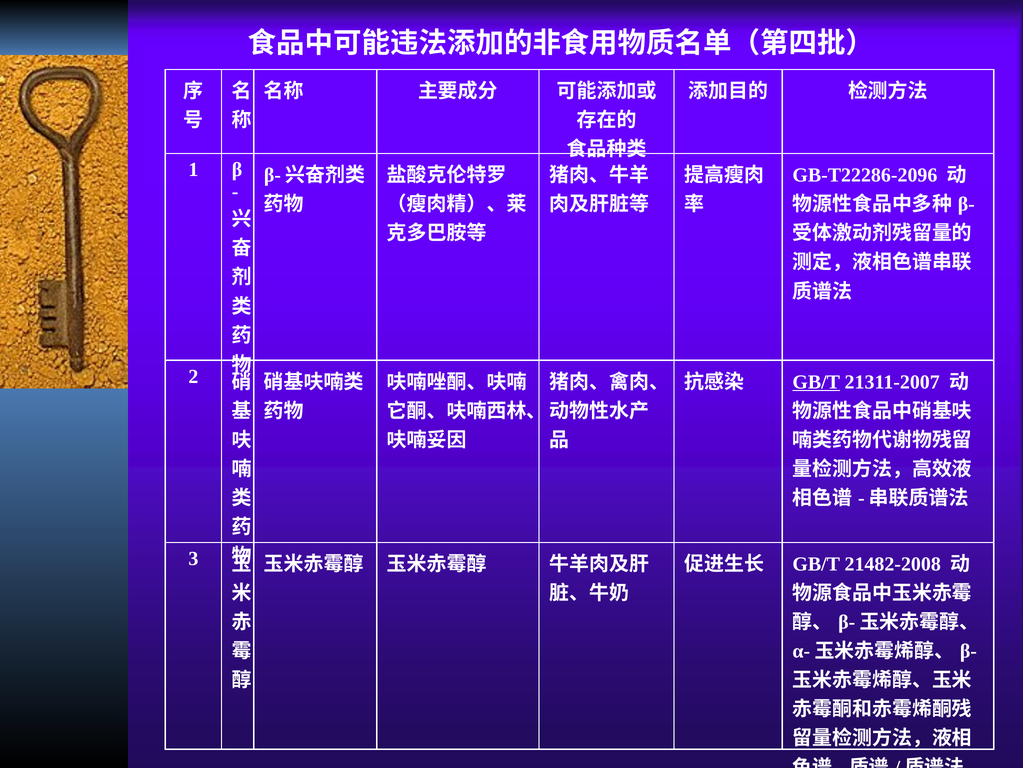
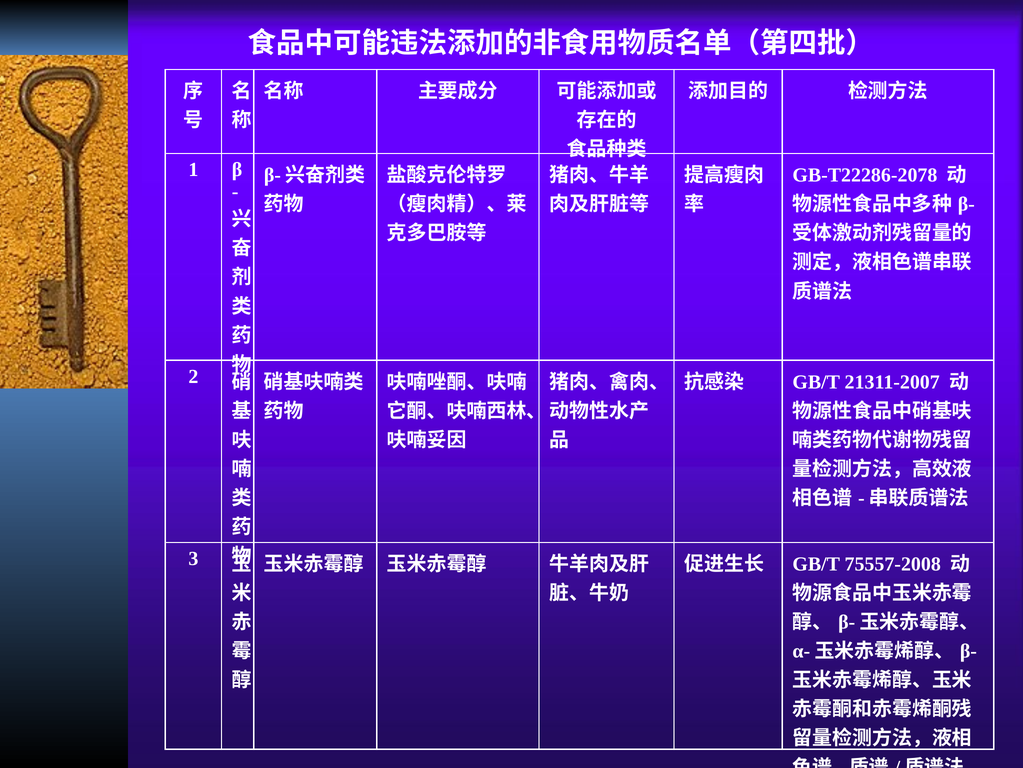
GB-T22286-2096: GB-T22286-2096 -> GB-T22286-2078 (865, 175)
GB/T underline: present -> none (816, 382)
21482-2008: 21482-2008 -> 75557-2008 (893, 564)
